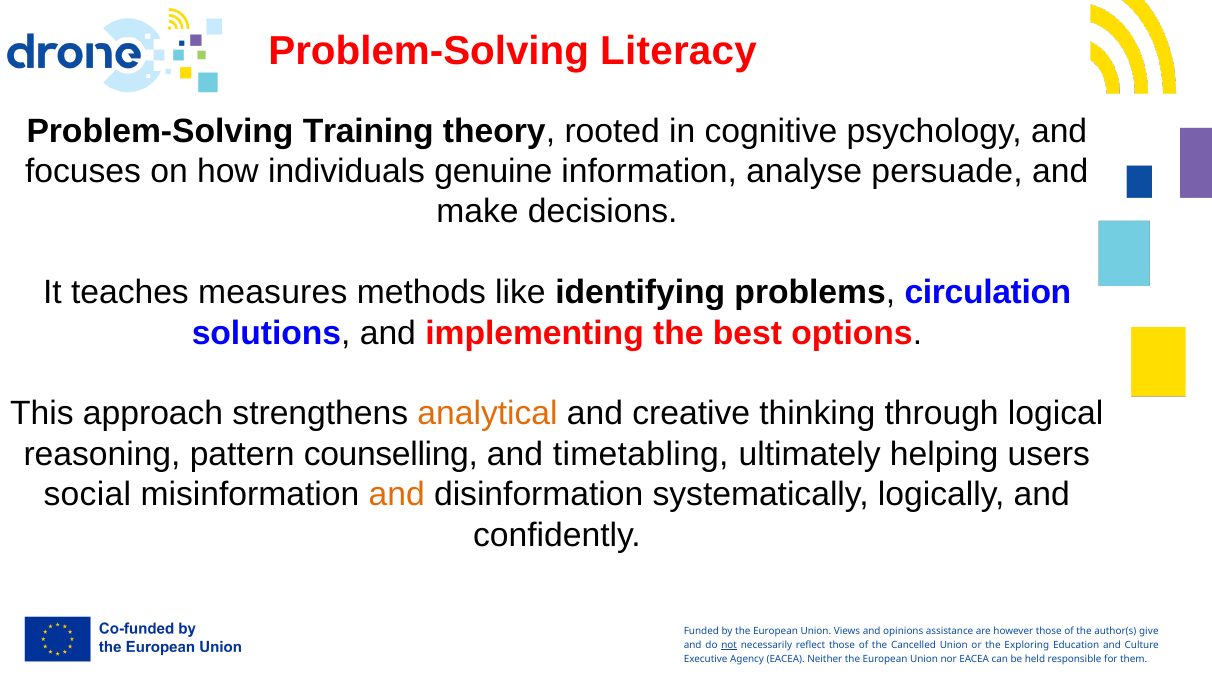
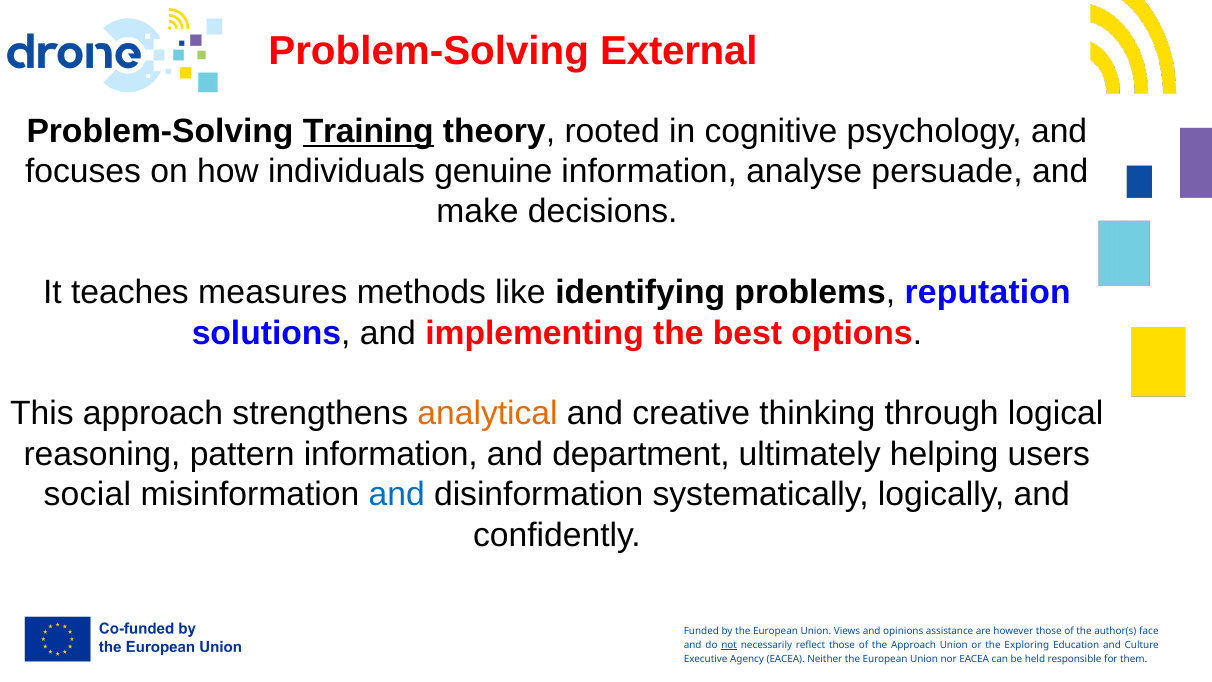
Literacy: Literacy -> External (679, 51)
Training underline: none -> present (368, 131)
circulation: circulation -> reputation (988, 293)
pattern counselling: counselling -> information (391, 454)
timetabling: timetabling -> department (641, 454)
and colour: orange -> blue (397, 495)
give: give -> face (1149, 631)
the Cancelled: Cancelled -> Approach (914, 645)
